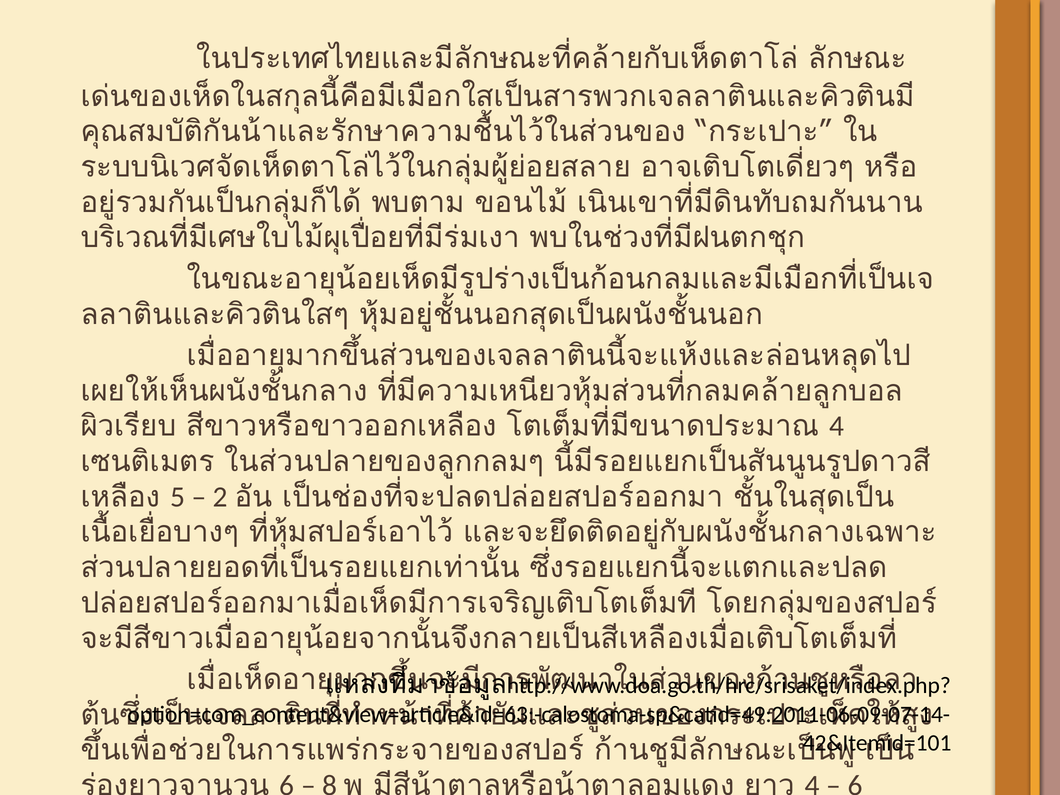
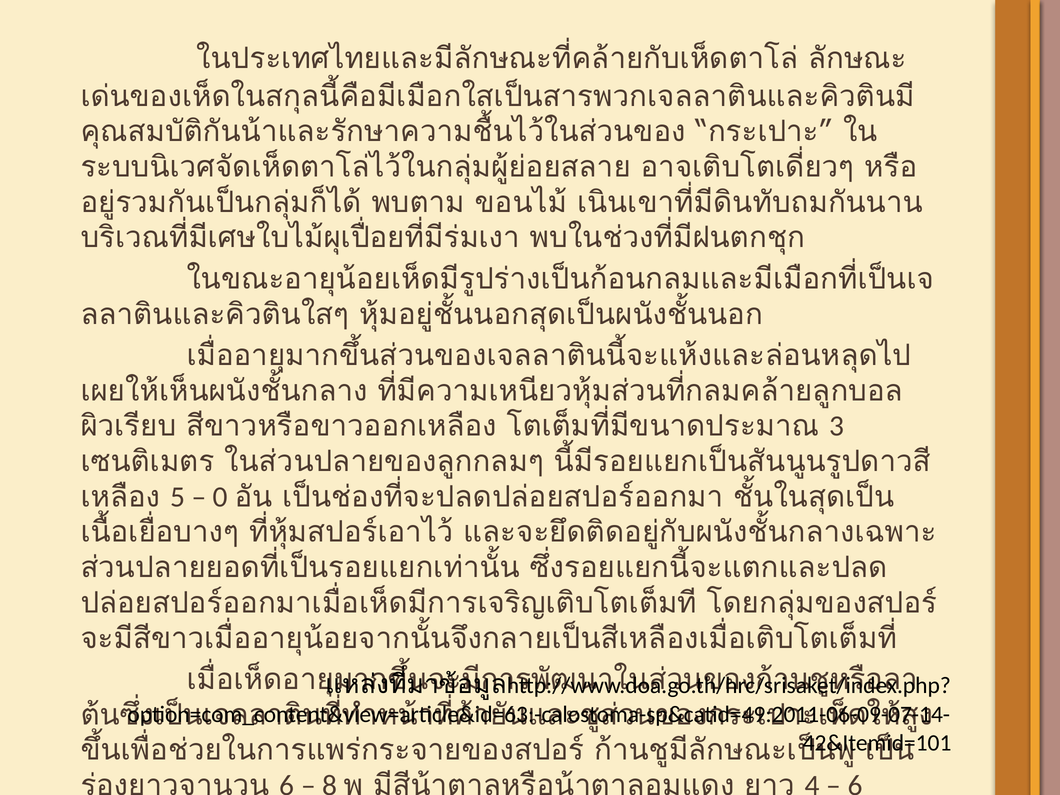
4: 4 -> 3 (837, 426)
2: 2 -> 0 (220, 497)
